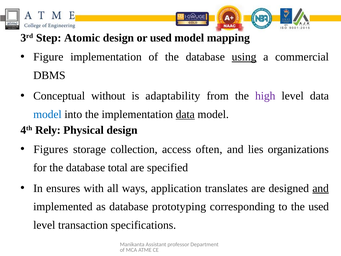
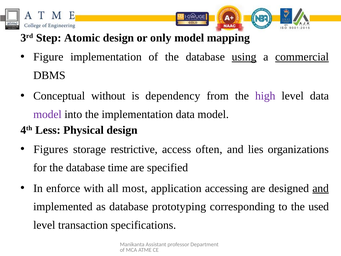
or used: used -> only (161, 38)
commercial underline: none -> present (302, 57)
adaptability: adaptability -> dependency (173, 96)
model colour: blue -> purple (47, 114)
data underline: present -> none (185, 114)
Rely: Rely -> Less (48, 130)
collection: collection -> restrictive (134, 149)
total: total -> time (118, 168)
ensures: ensures -> enforce (63, 188)
ways: ways -> most (135, 188)
translates: translates -> accessing (226, 188)
